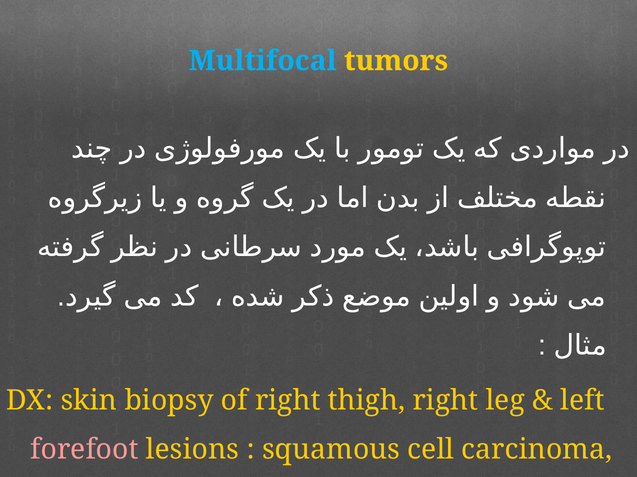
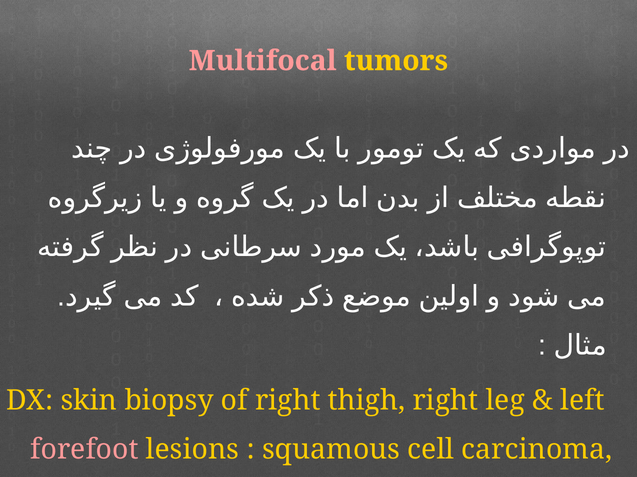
Multifocal colour: light blue -> pink (263, 61)
